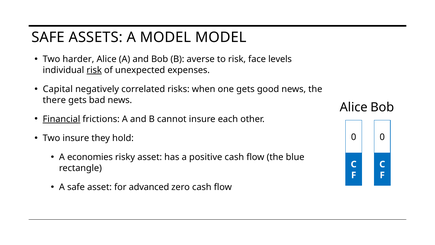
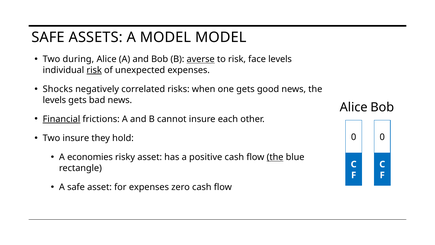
harder: harder -> during (78, 59)
averse underline: none -> present (201, 59)
Capital: Capital -> Shocks (58, 89)
there: there -> levels (54, 100)
the underline: none -> present (275, 157)
for advanced: advanced -> expenses (149, 187)
